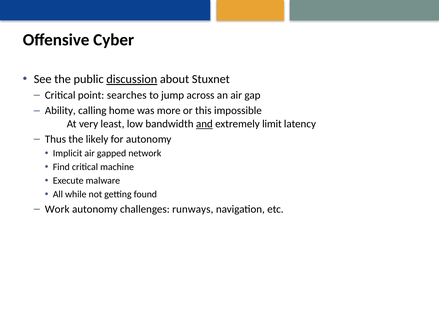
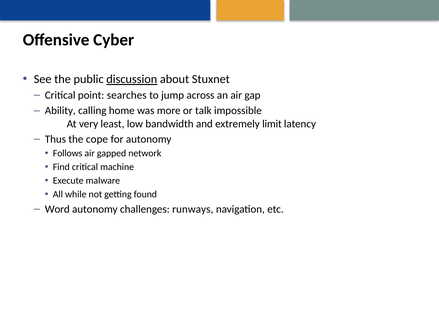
this: this -> talk (203, 111)
and underline: present -> none (204, 124)
likely: likely -> cope (97, 139)
Implicit: Implicit -> Follows (68, 154)
Work: Work -> Word (57, 209)
